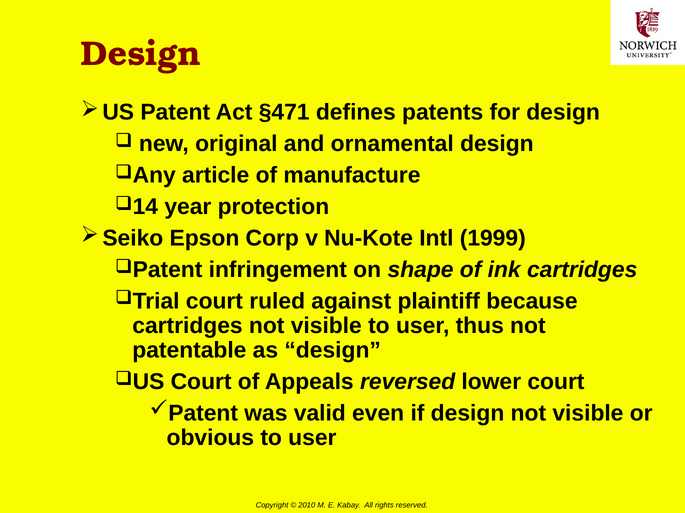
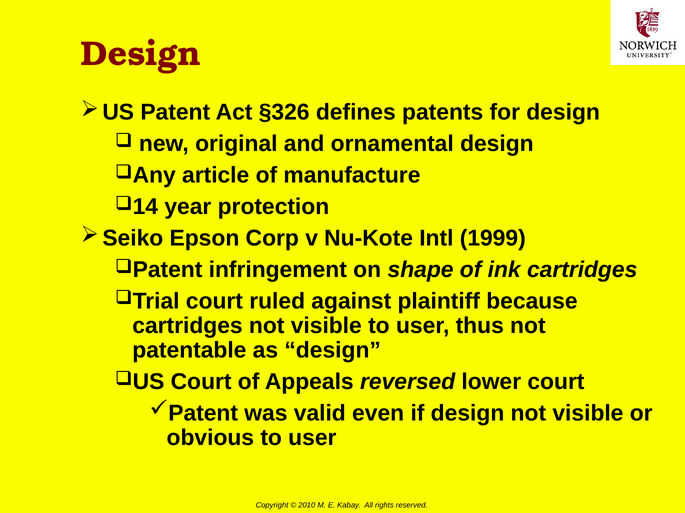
§471: §471 -> §326 (284, 113)
